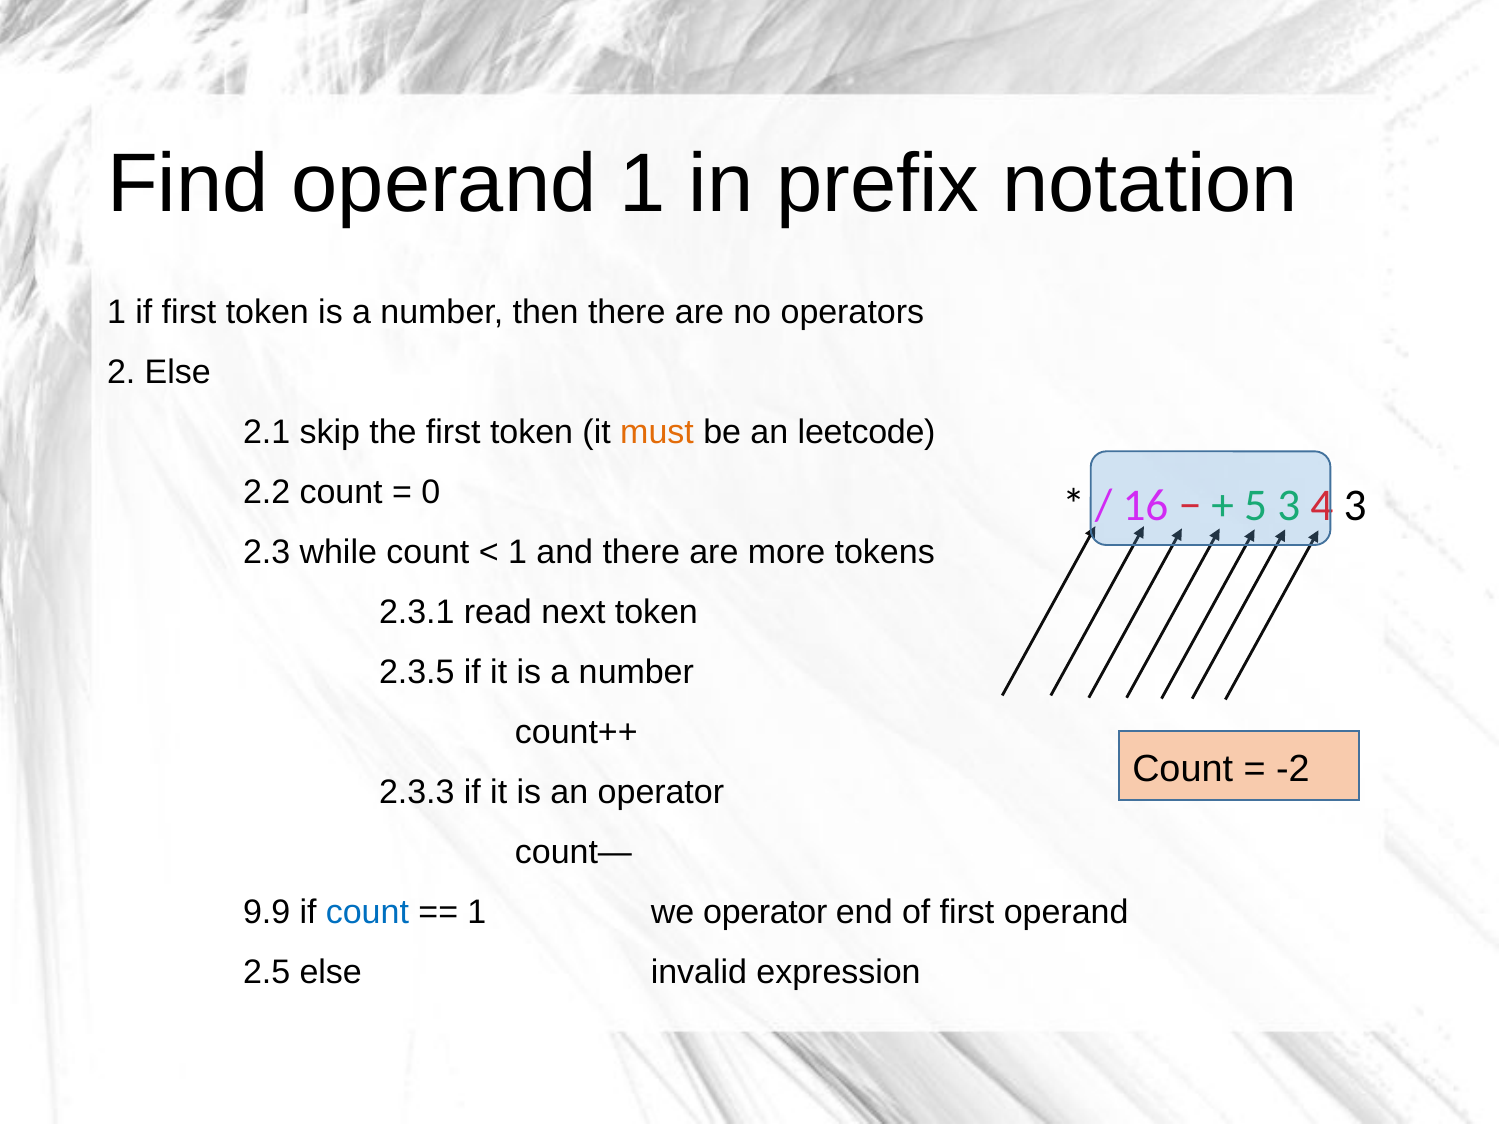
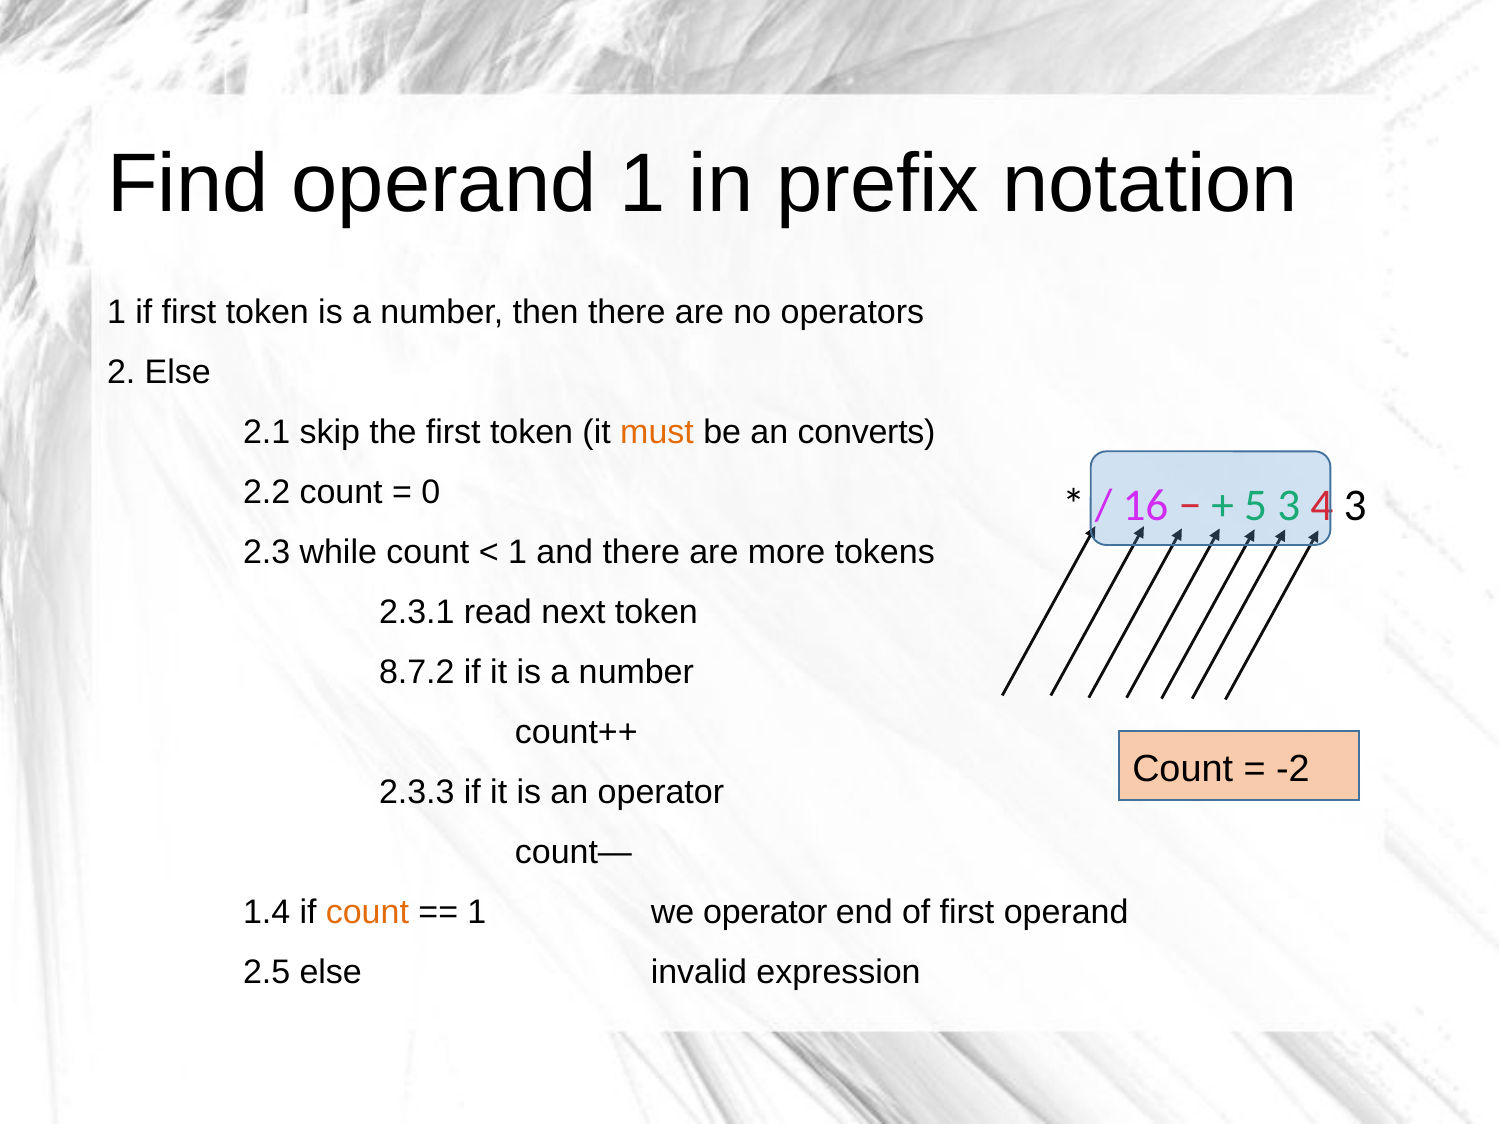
leetcode: leetcode -> converts (867, 433)
2.3.5: 2.3.5 -> 8.7.2 (417, 672)
9.9: 9.9 -> 1.4 (267, 912)
count colour: blue -> orange (367, 912)
